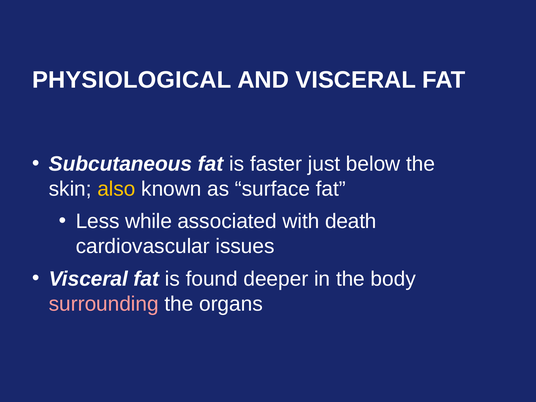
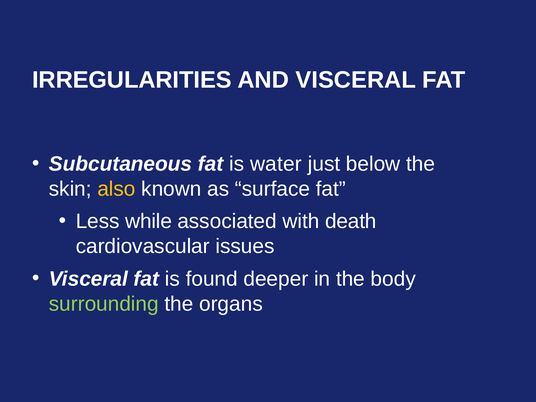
PHYSIOLOGICAL: PHYSIOLOGICAL -> IRREGULARITIES (132, 80)
faster: faster -> water (276, 164)
surrounding colour: pink -> light green (104, 304)
